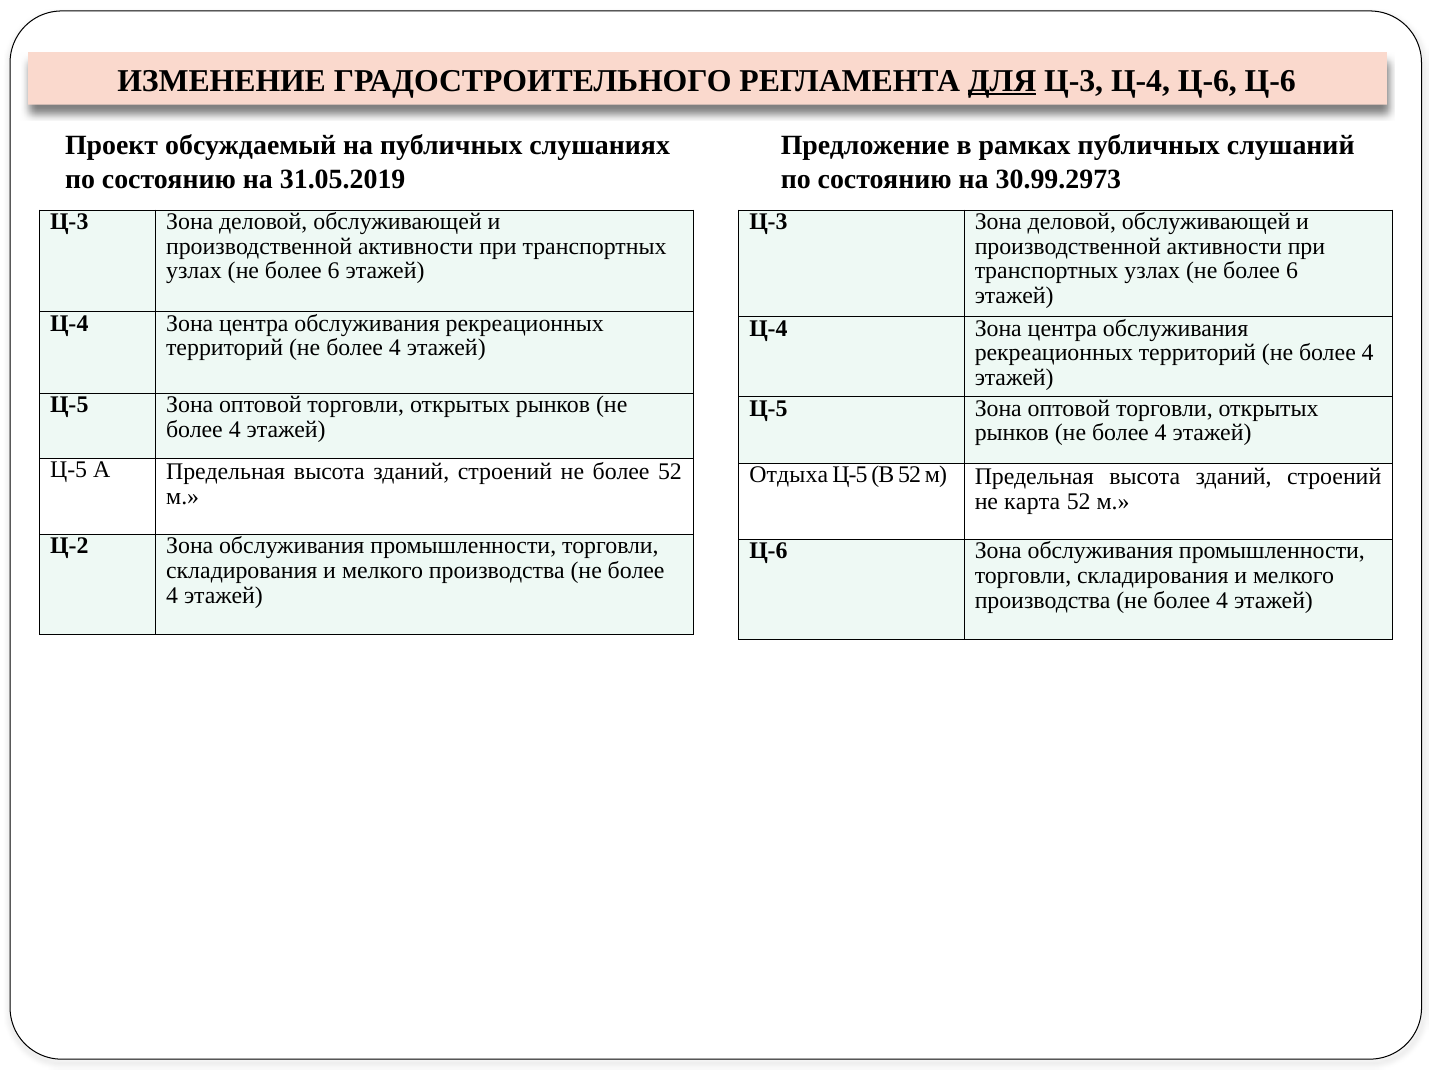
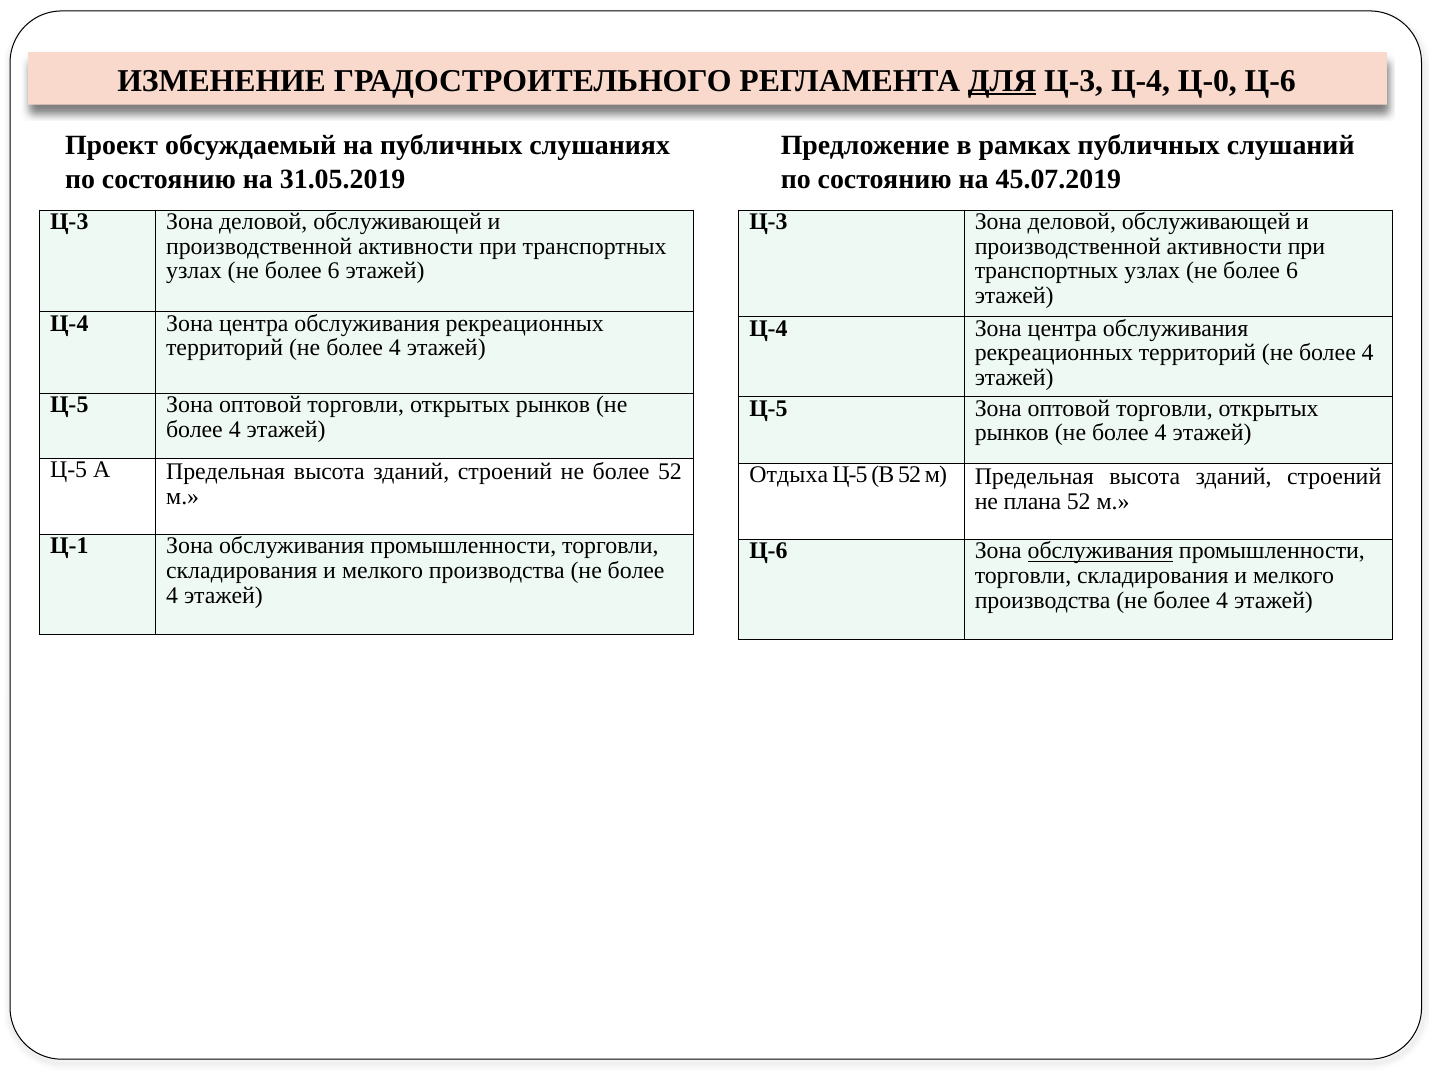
Ц-4 Ц-6: Ц-6 -> Ц-0 (1207, 81)
30.99.2973: 30.99.2973 -> 45.07.2019 (1058, 179)
карта: карта -> плана (1032, 501)
Ц-2: Ц-2 -> Ц-1 (69, 546)
обслуживания underline: none -> present (1100, 551)
